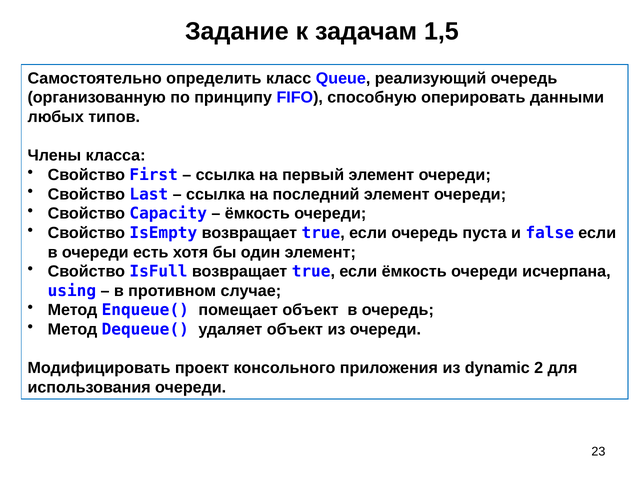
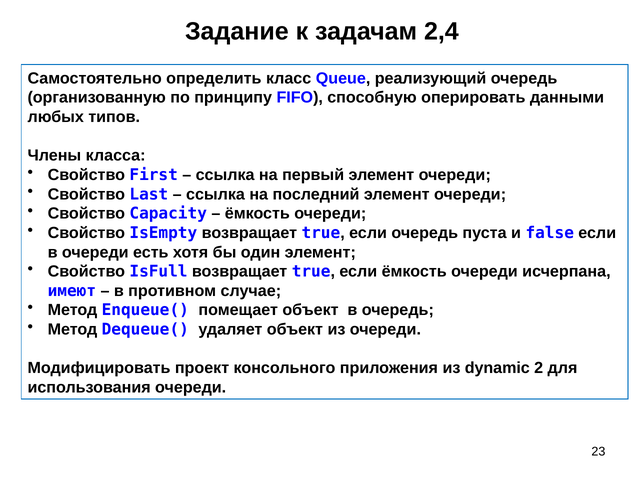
1,5: 1,5 -> 2,4 (441, 31)
using: using -> имеют (72, 291)
